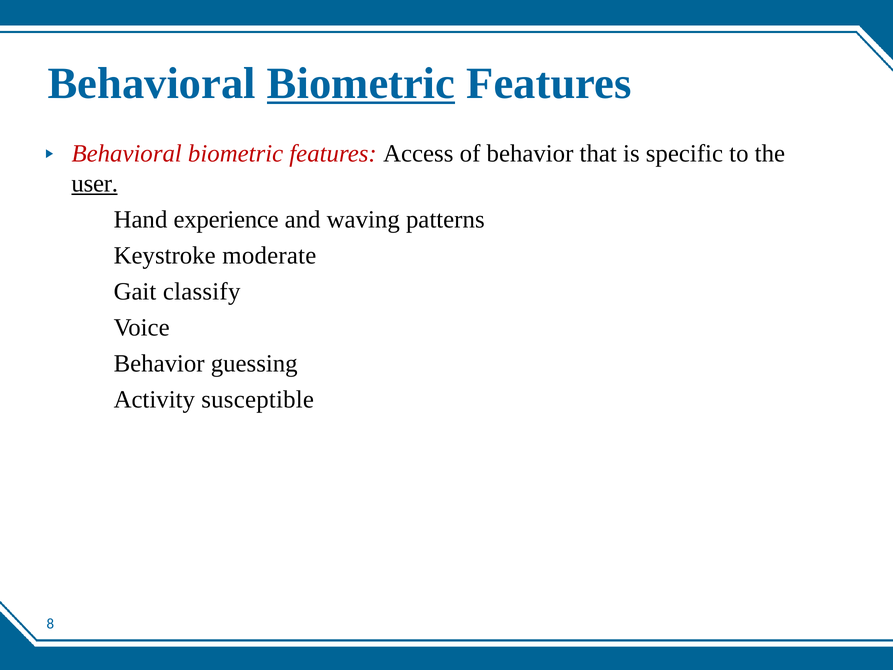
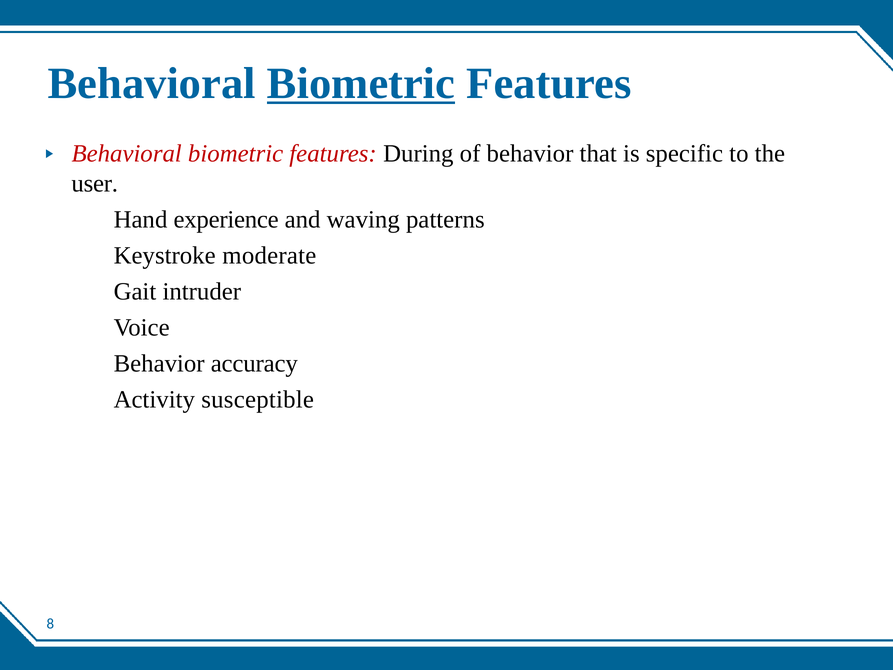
Access: Access -> During (418, 154)
user underline: present -> none (95, 183)
classify: classify -> intruder (202, 291)
guessing: guessing -> accuracy (254, 363)
